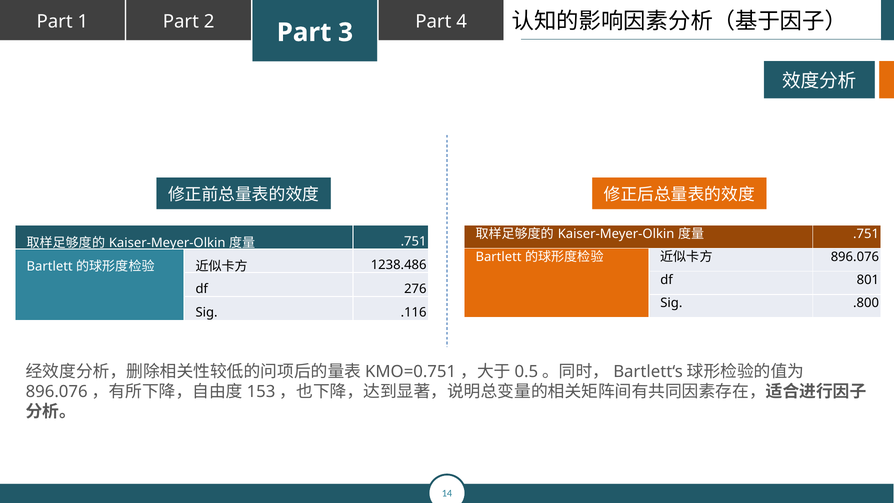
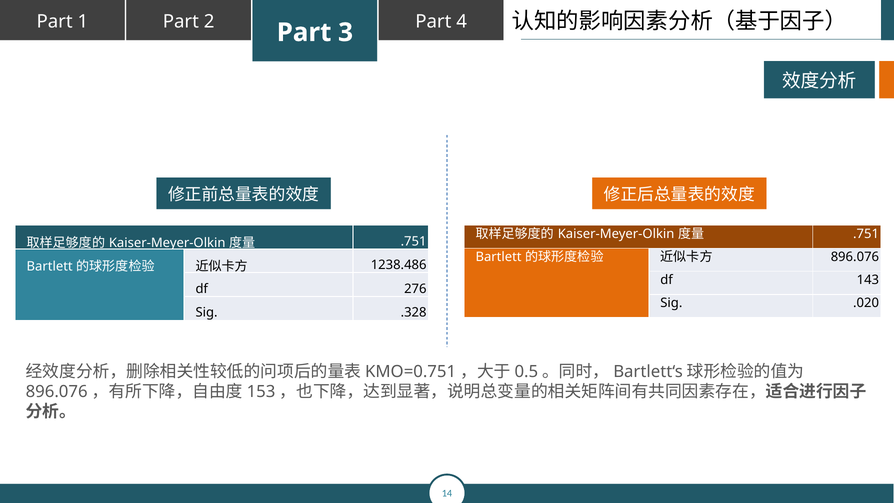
801: 801 -> 143 (868, 280)
.800: .800 -> .020 (866, 303)
.116: .116 -> .328 (414, 313)
